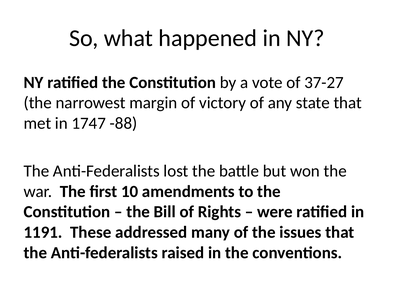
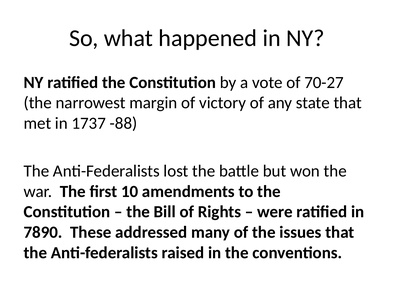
37-27: 37-27 -> 70-27 (324, 82)
1747: 1747 -> 1737 (89, 123)
1191: 1191 -> 7890 (43, 232)
